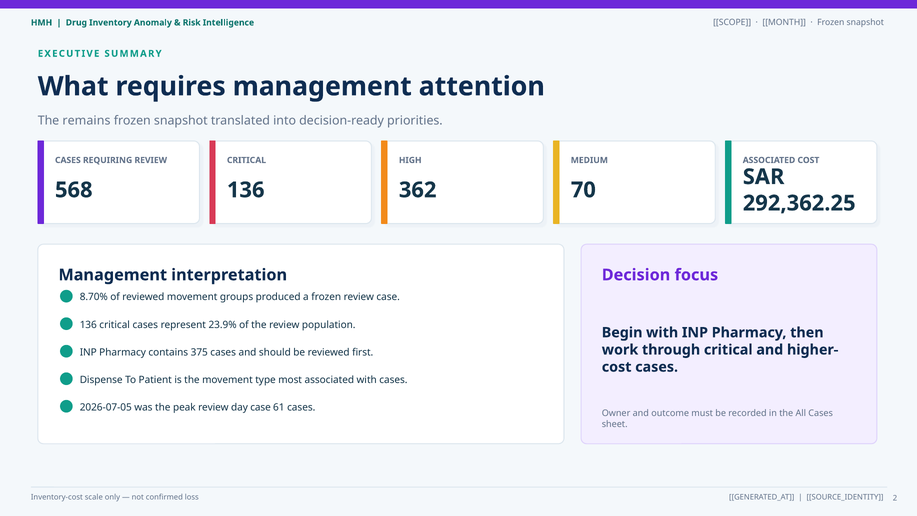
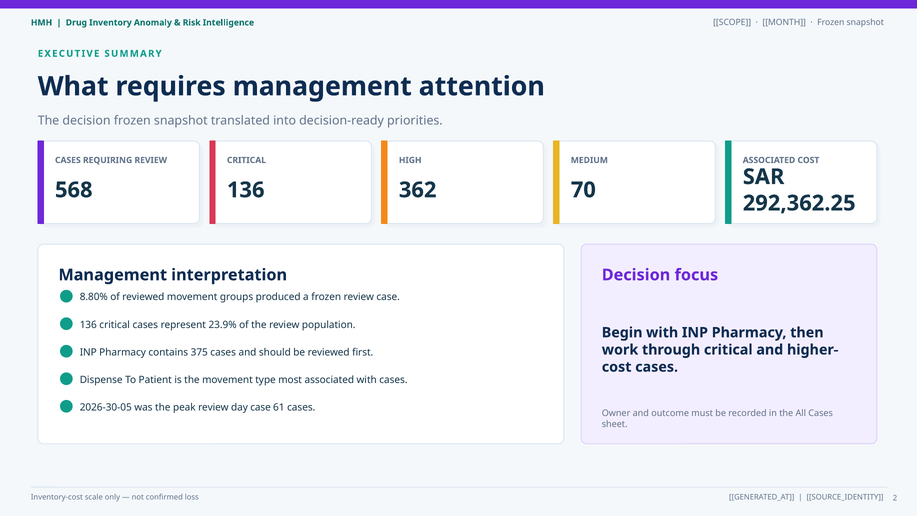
The remains: remains -> decision (87, 121)
8.70%: 8.70% -> 8.80% (94, 297)
2026-07-05: 2026-07-05 -> 2026-30-05 (106, 407)
